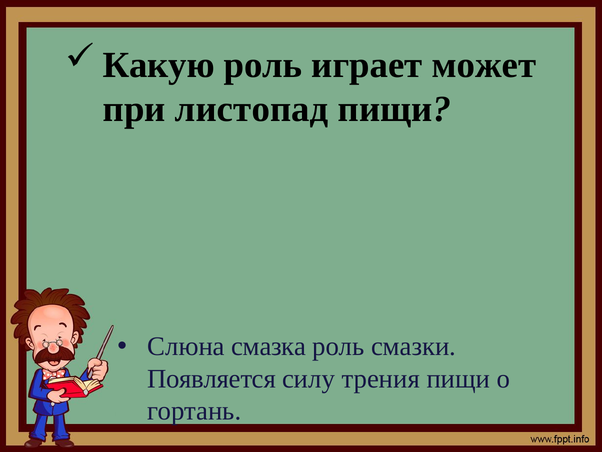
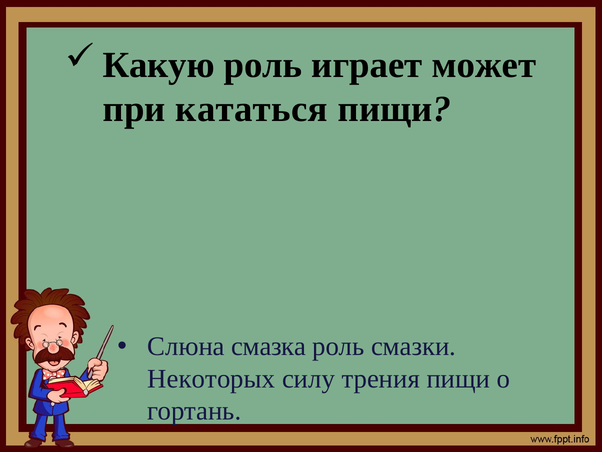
листопад: листопад -> кататься (252, 109)
Появляется: Появляется -> Некоторых (211, 378)
